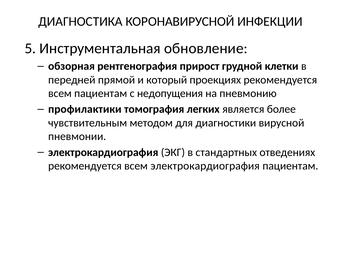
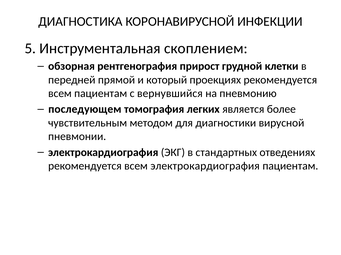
обновление: обновление -> скоплением (206, 48)
недопущения: недопущения -> вернувшийся (170, 94)
профилактики: профилактики -> последующем (85, 110)
